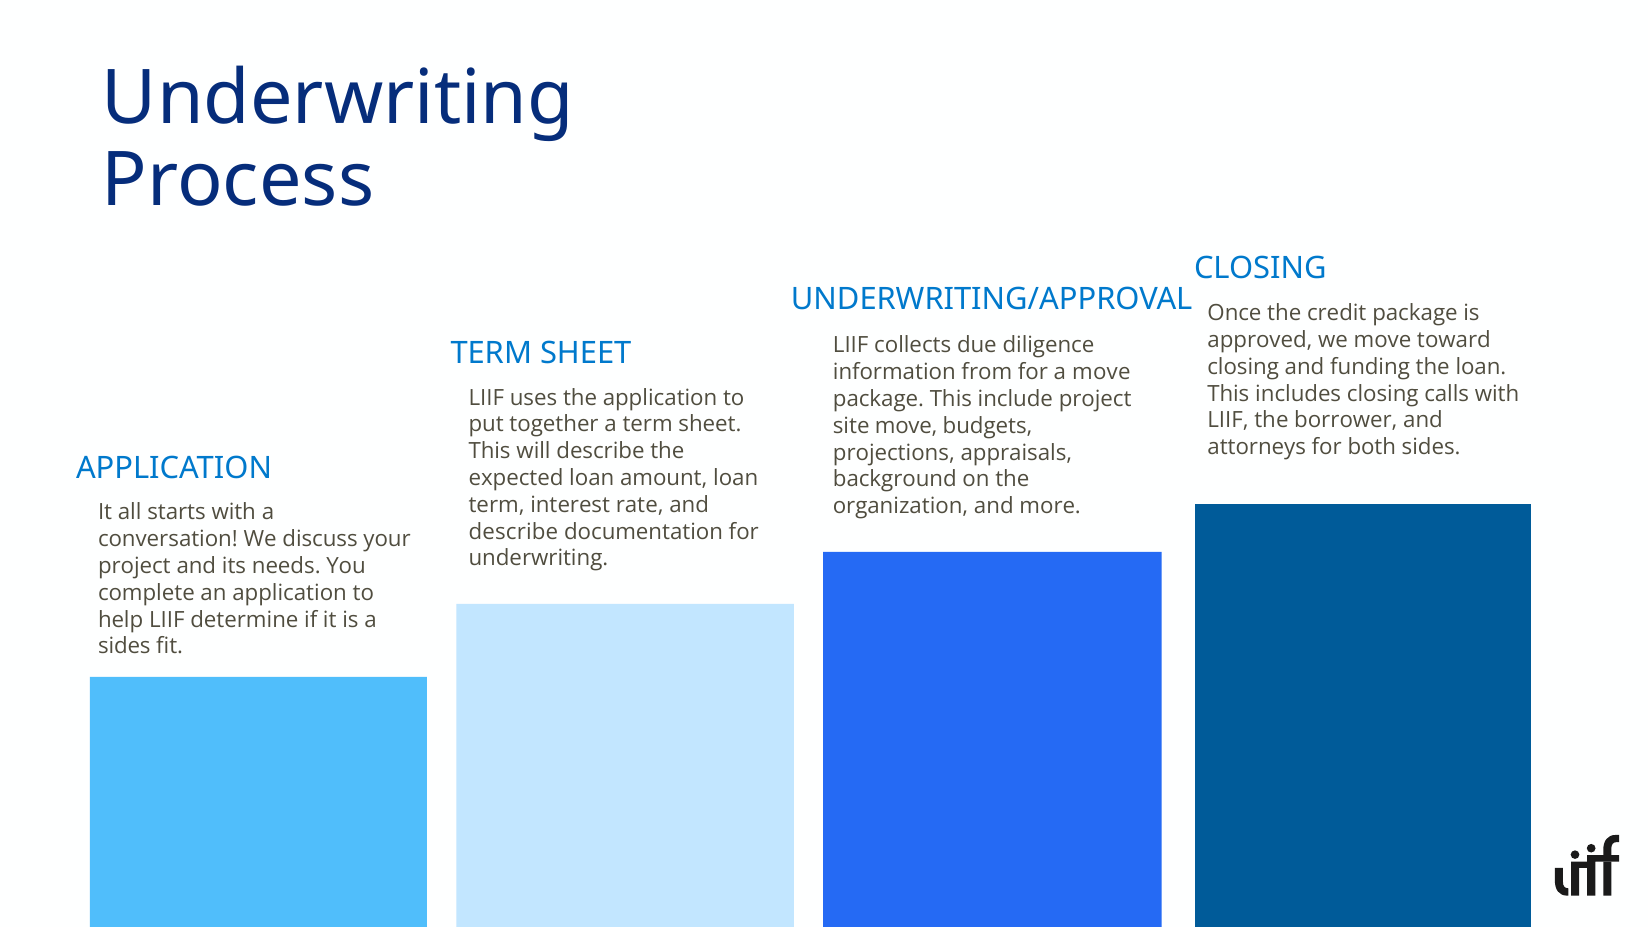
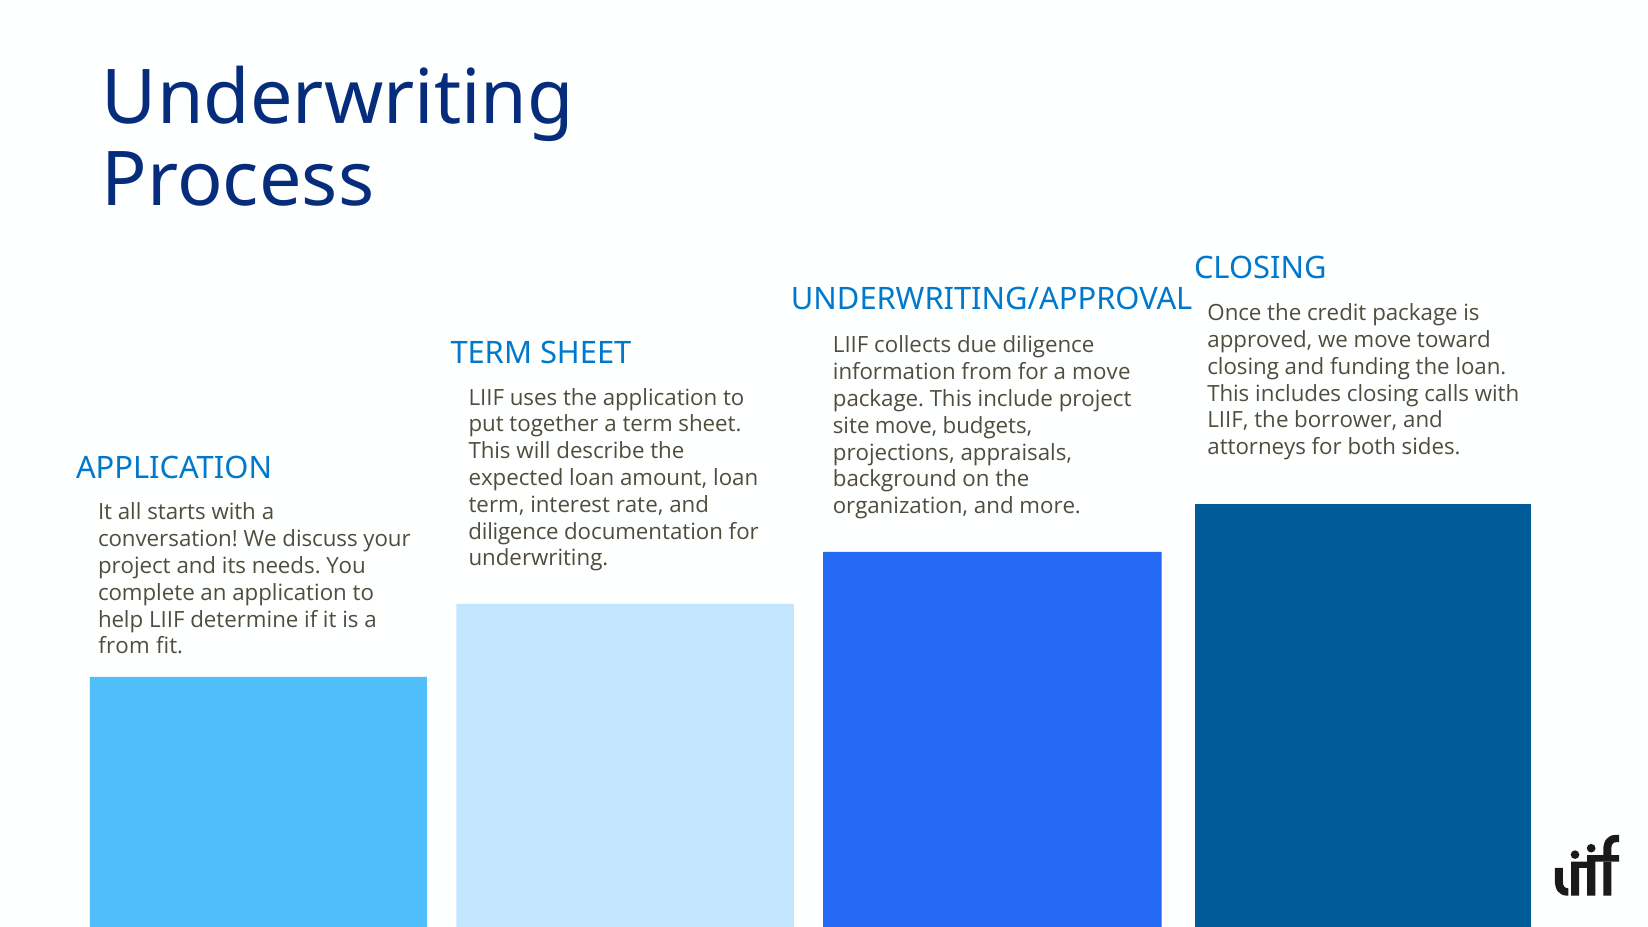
describe: describe -> diligence (514, 532)
sides: sides -> from (124, 646)
